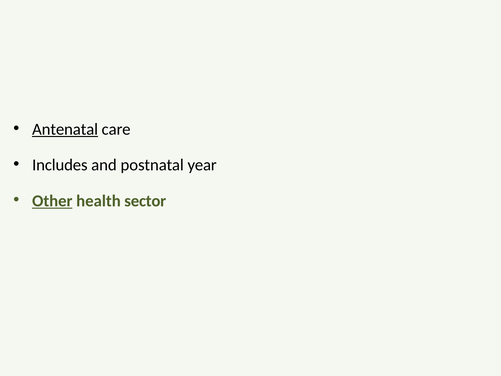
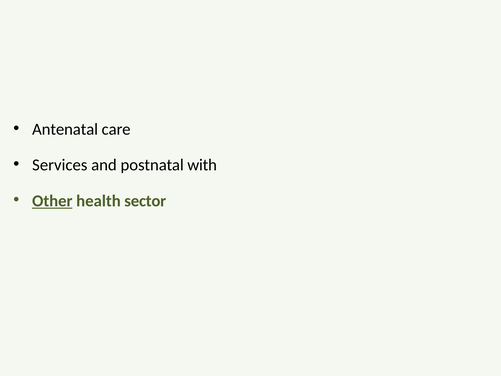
Antenatal underline: present -> none (65, 129)
Includes: Includes -> Services (60, 165)
year: year -> with (202, 165)
